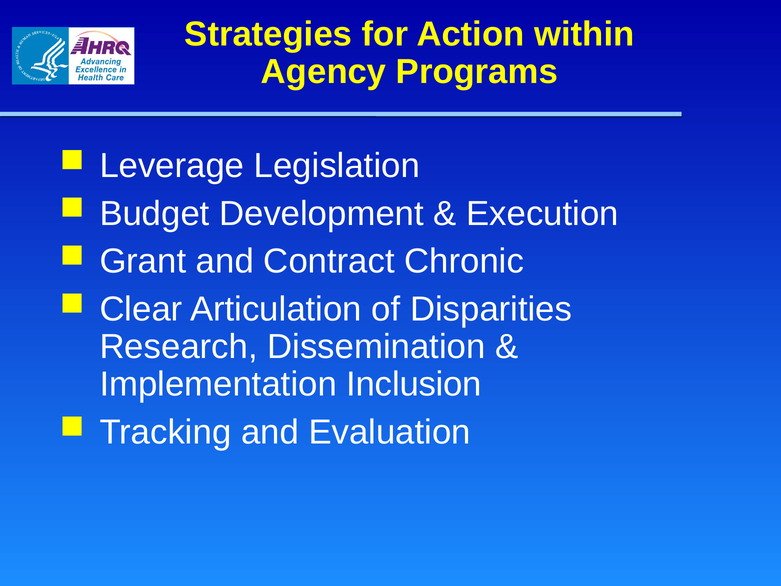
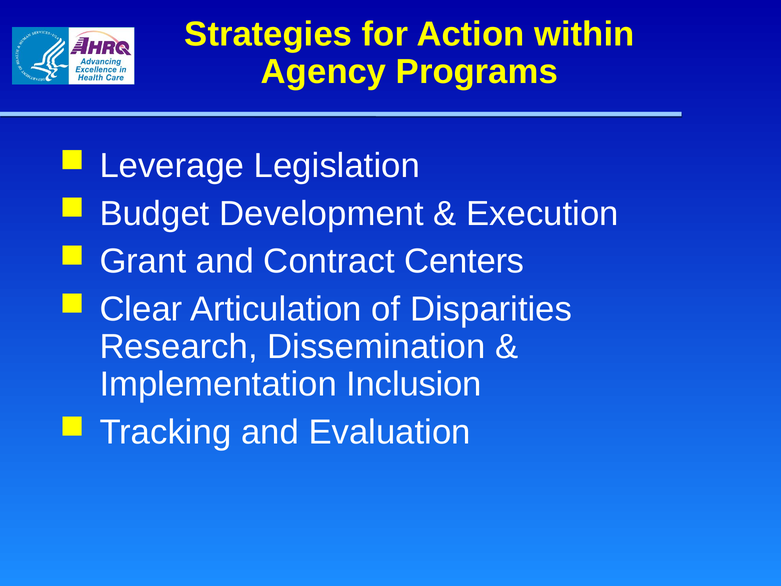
Chronic: Chronic -> Centers (464, 261)
